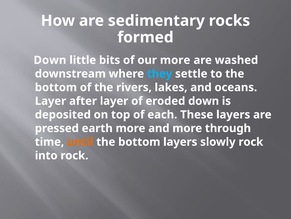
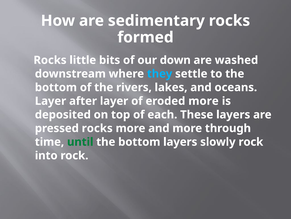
Down: Down -> Rocks (50, 60)
our more: more -> down (175, 60)
eroded down: down -> more (204, 101)
pressed earth: earth -> rocks (97, 128)
until colour: orange -> green (80, 141)
